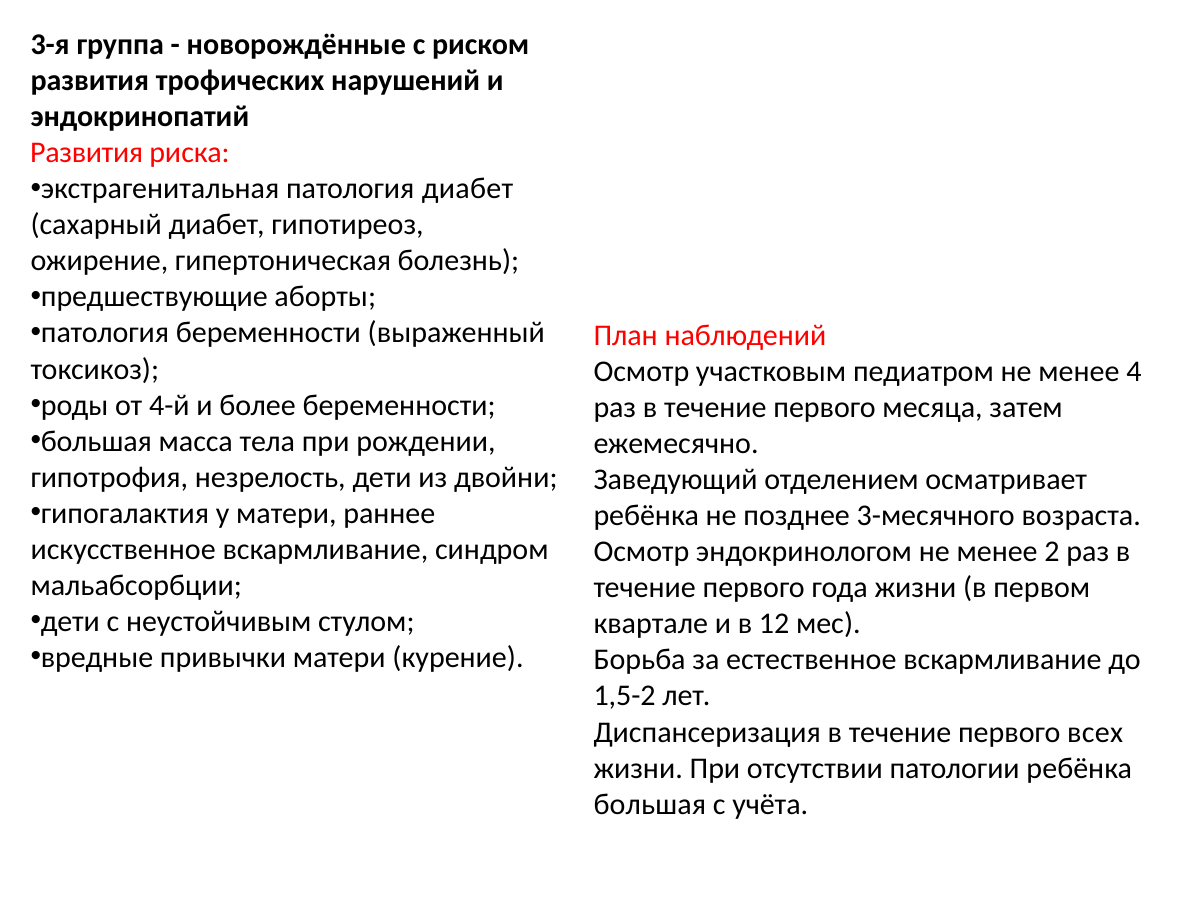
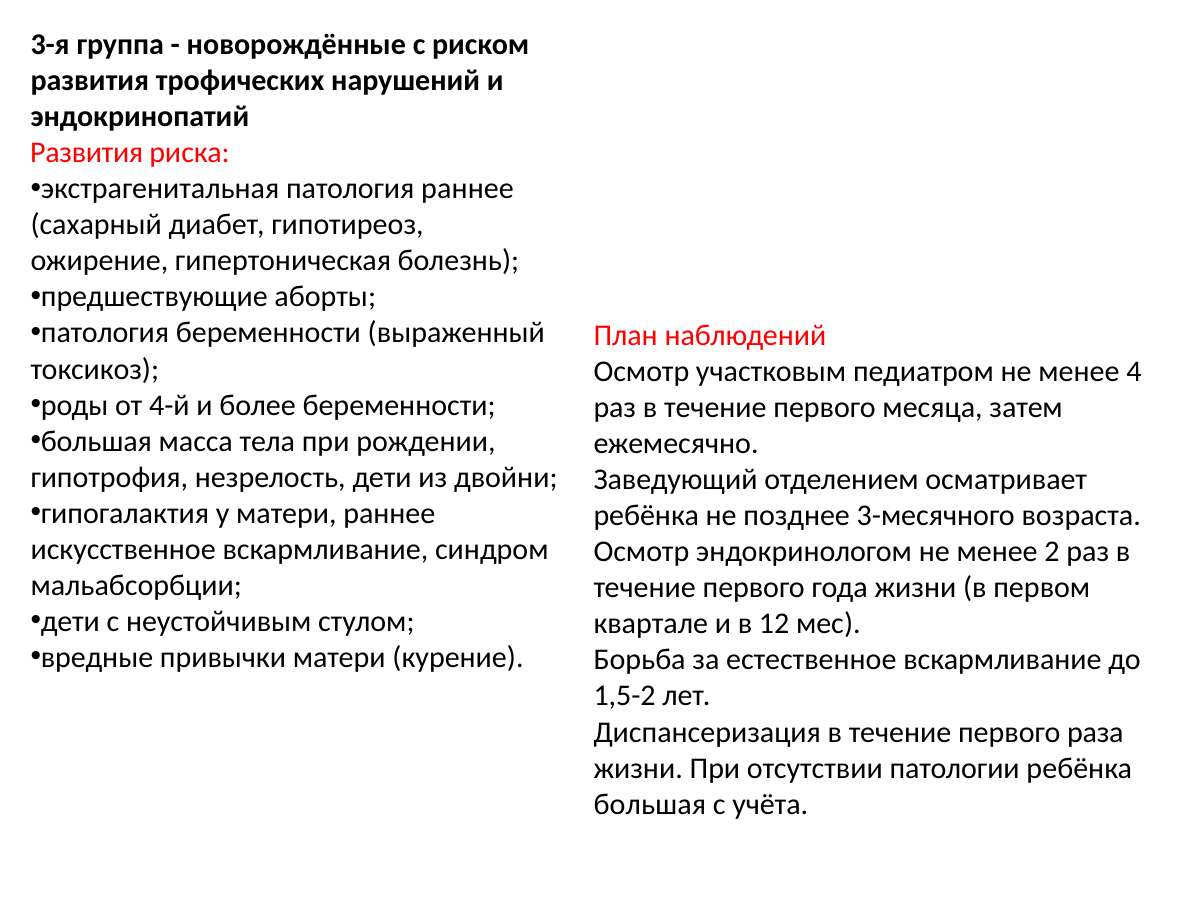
патология диабет: диабет -> раннее (468, 189)
всех: всех -> раза (1095, 732)
